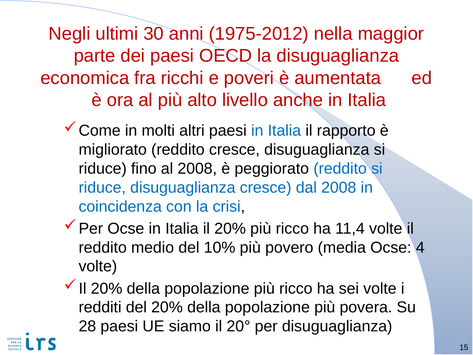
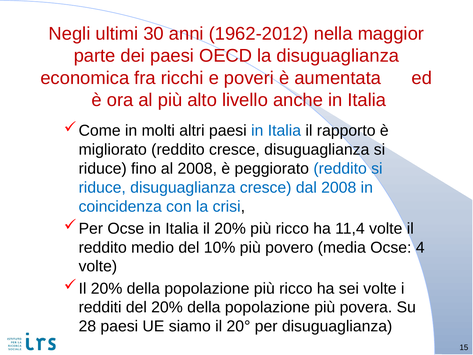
1975-2012: 1975-2012 -> 1962-2012 (259, 34)
